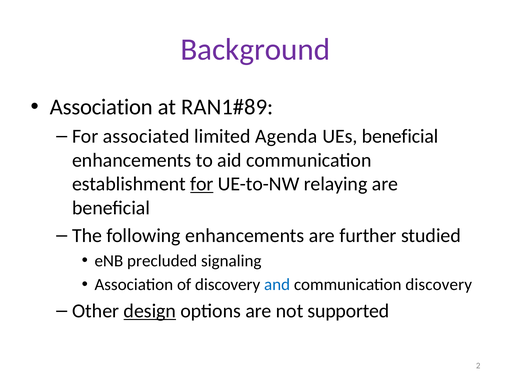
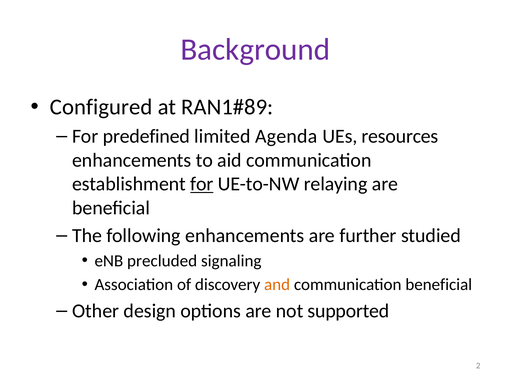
Association: Association -> Configured (101, 107)
associated: associated -> predefined (146, 137)
UEs beneficial: beneficial -> resources (400, 137)
and colour: blue -> orange (277, 285)
communication discovery: discovery -> beneficial (439, 285)
design underline: present -> none (150, 311)
